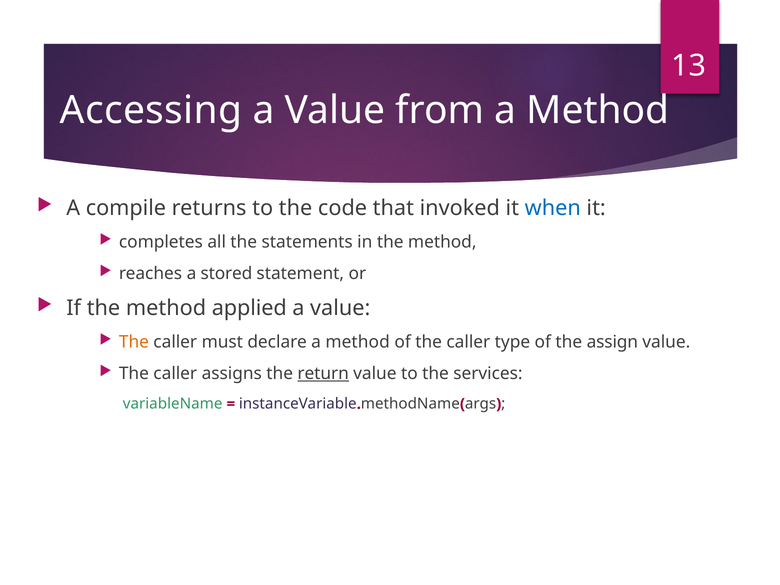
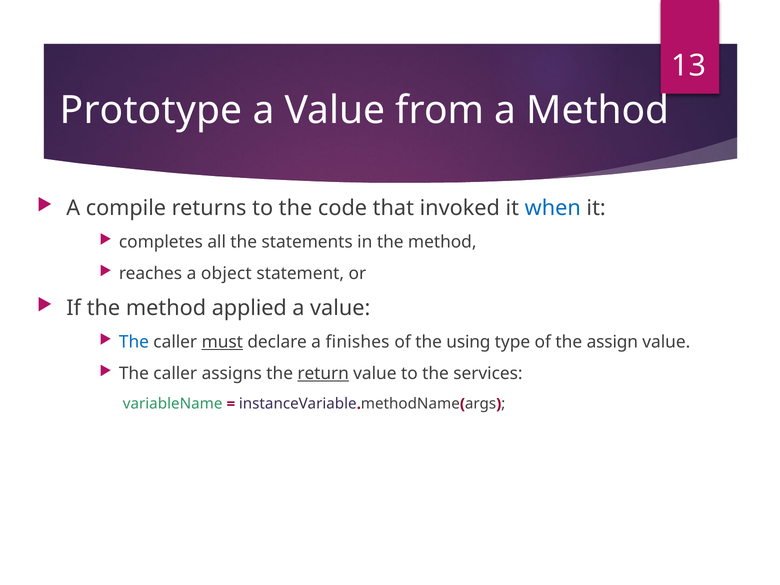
Accessing: Accessing -> Prototype (151, 110)
stored: stored -> object (226, 274)
The colour: orange -> blue (134, 342)
must underline: none -> present (222, 342)
declare a method: method -> finishes (358, 342)
of the caller: caller -> using (468, 342)
